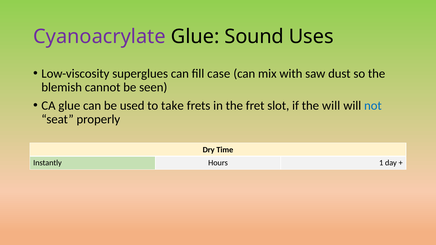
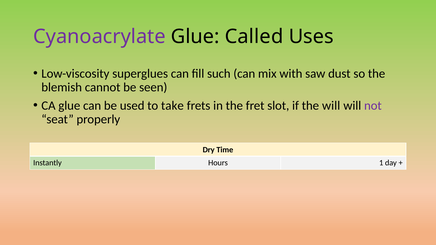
Sound: Sound -> Called (254, 37)
case: case -> such (219, 74)
not colour: blue -> purple (373, 106)
